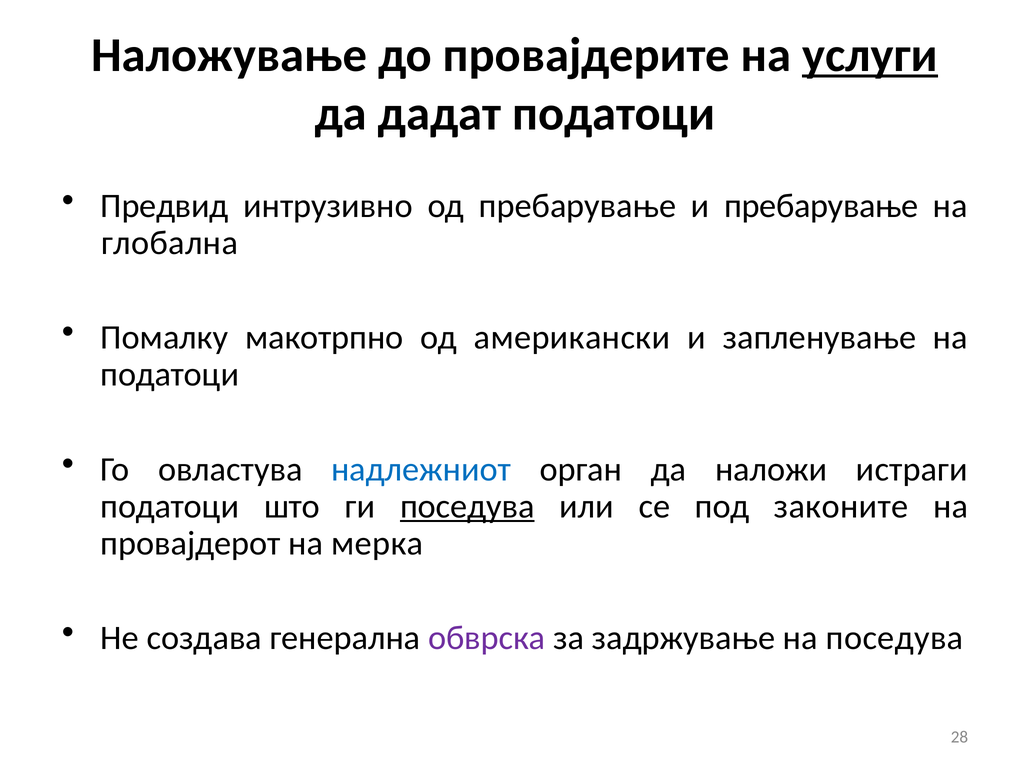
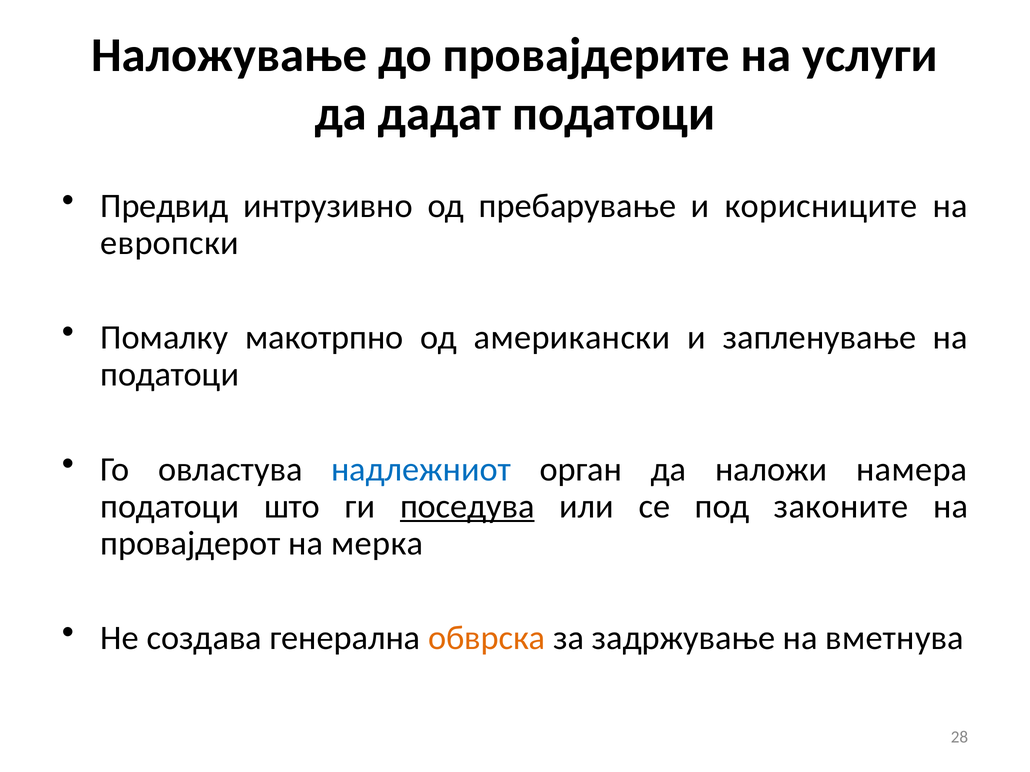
услуги underline: present -> none (870, 55)
и пребарување: пребарување -> корисниците (821, 206)
глобална: глобална -> европски (170, 243)
истраги: истраги -> намера (912, 470)
обврска colour: purple -> orange (487, 638)
на поседува: поседува -> вметнува (895, 638)
